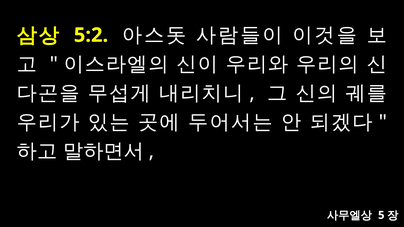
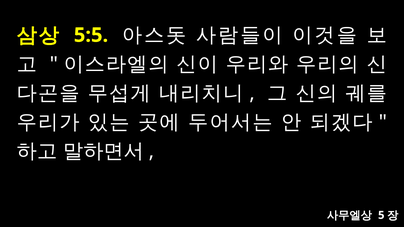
5:2: 5:2 -> 5:5 (91, 35)
